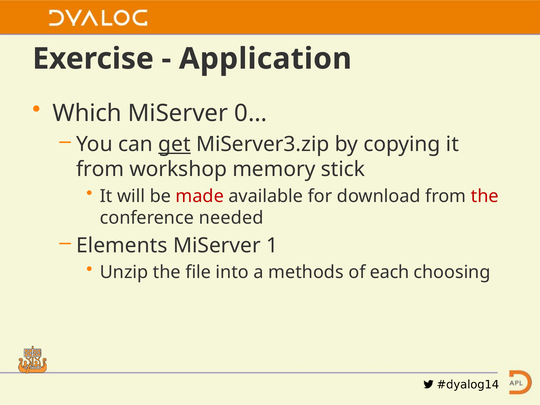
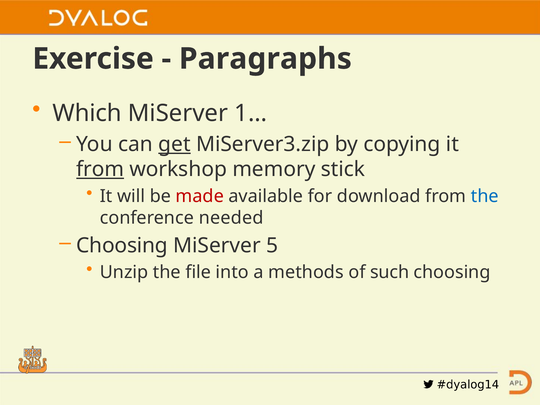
Application: Application -> Paragraphs (265, 59)
0…: 0… -> 1… (251, 113)
from underline: none -> present (100, 169)
the colour: red -> blue (485, 196)
Elements: Elements -> Choosing (122, 246)
1: 1 -> 5 (272, 246)
each: each -> such (390, 272)
